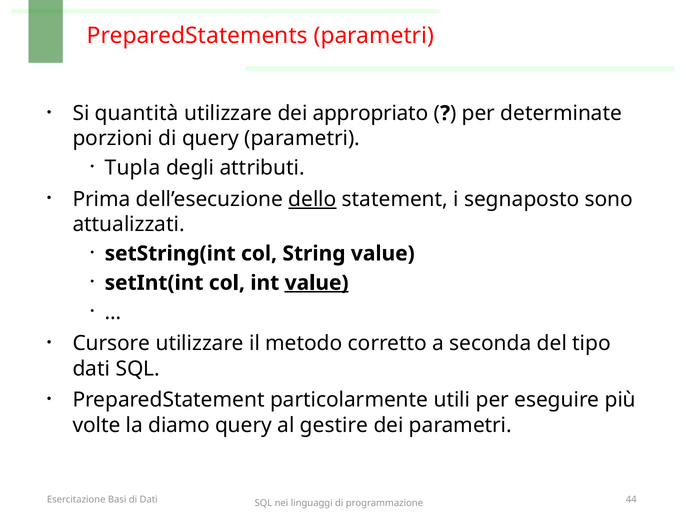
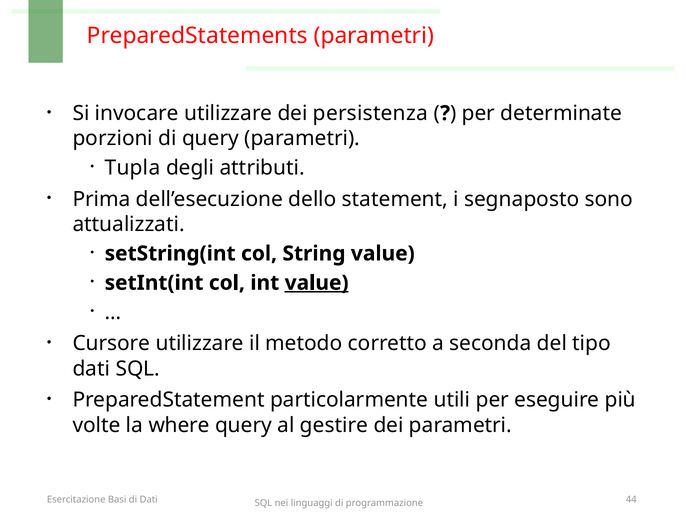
quantità: quantità -> invocare (137, 113)
appropriato: appropriato -> persistenza (370, 113)
dello underline: present -> none (312, 199)
diamo: diamo -> where (179, 426)
